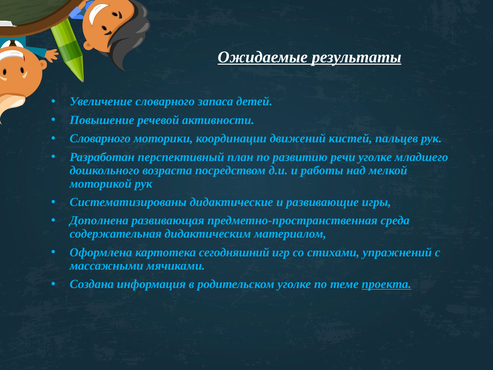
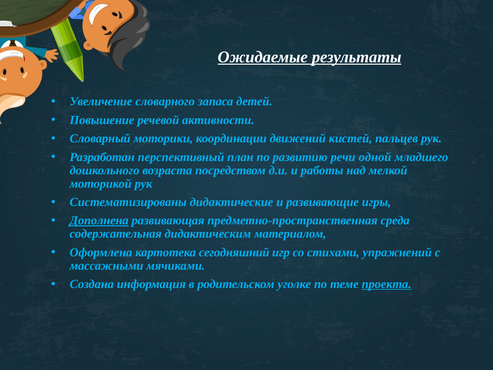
Словарного: Словарного -> Словарный (100, 138)
речи уголке: уголке -> одной (375, 157)
Дополнена underline: none -> present (99, 220)
